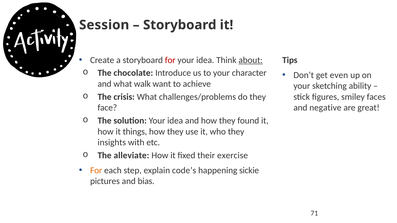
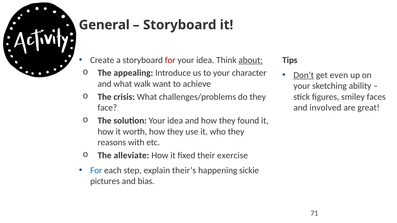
Session: Session -> General (104, 25)
chocolate: chocolate -> appealing (133, 73)
Don’t underline: none -> present (304, 75)
negative: negative -> involved (325, 108)
things: things -> worth (135, 132)
insights: insights -> reasons (112, 143)
For colour: orange -> blue (96, 171)
code’s: code’s -> their’s (184, 171)
